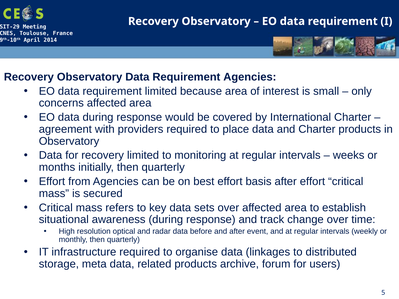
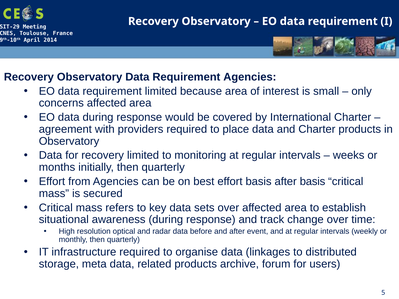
after effort: effort -> basis (313, 182)
